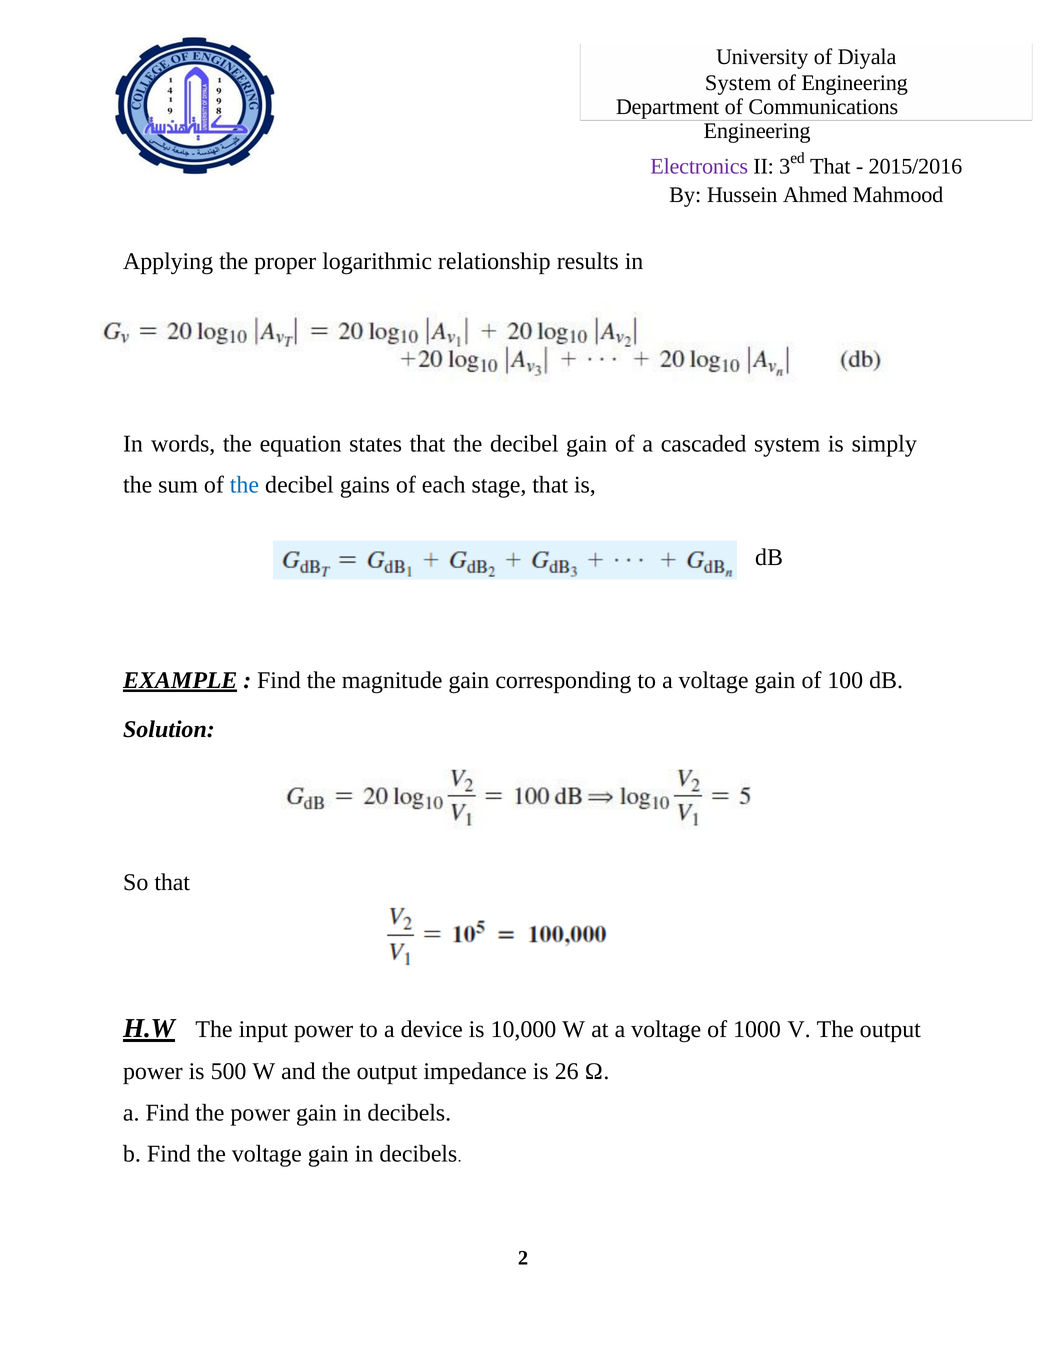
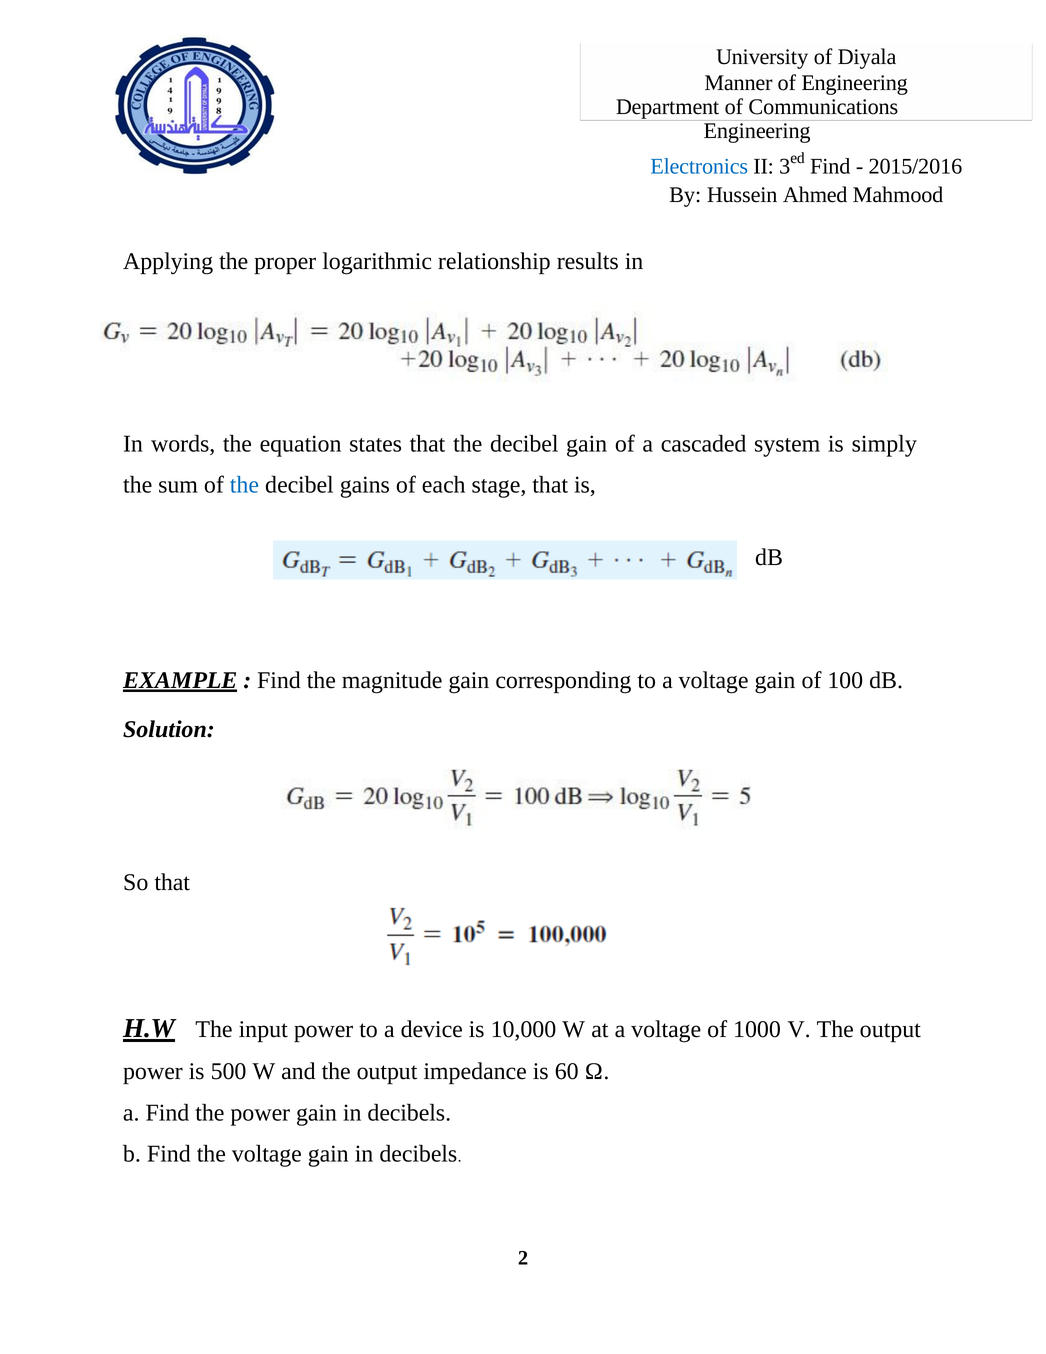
System: System -> Manner (738, 83)
Electronics colour: purple -> blue (699, 167)
That: That -> Find (830, 167)
26: 26 -> 60 (567, 1071)
